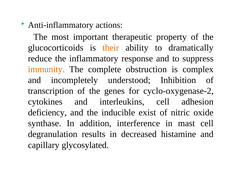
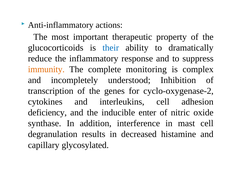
their colour: orange -> blue (111, 48)
obstruction: obstruction -> monitoring (146, 69)
exist: exist -> enter (147, 113)
